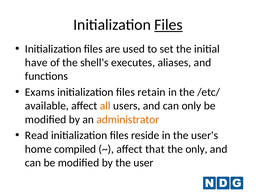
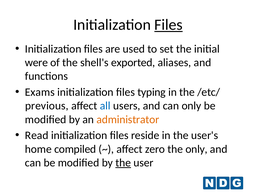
have: have -> were (36, 63)
executes: executes -> exported (133, 63)
retain: retain -> typing (152, 92)
available: available -> previous (47, 106)
all colour: orange -> blue (105, 106)
that: that -> zero (155, 149)
the underline: none -> present (123, 163)
